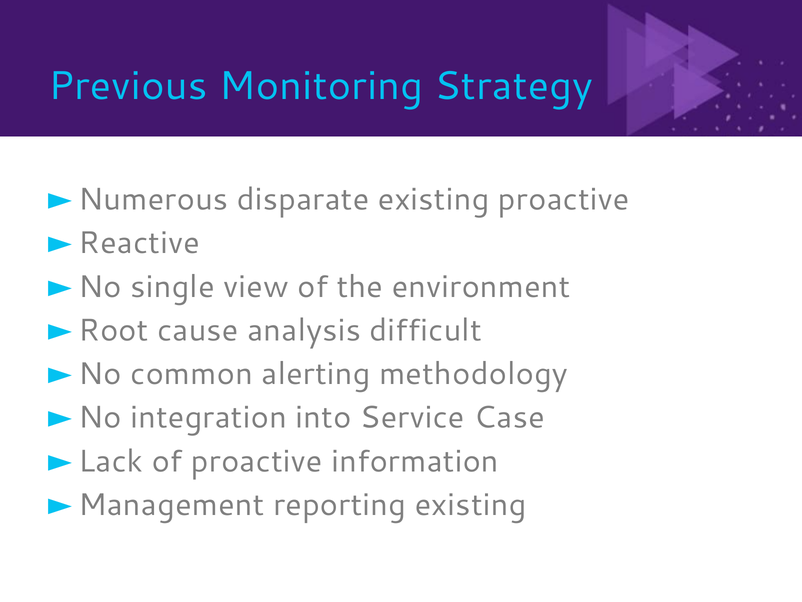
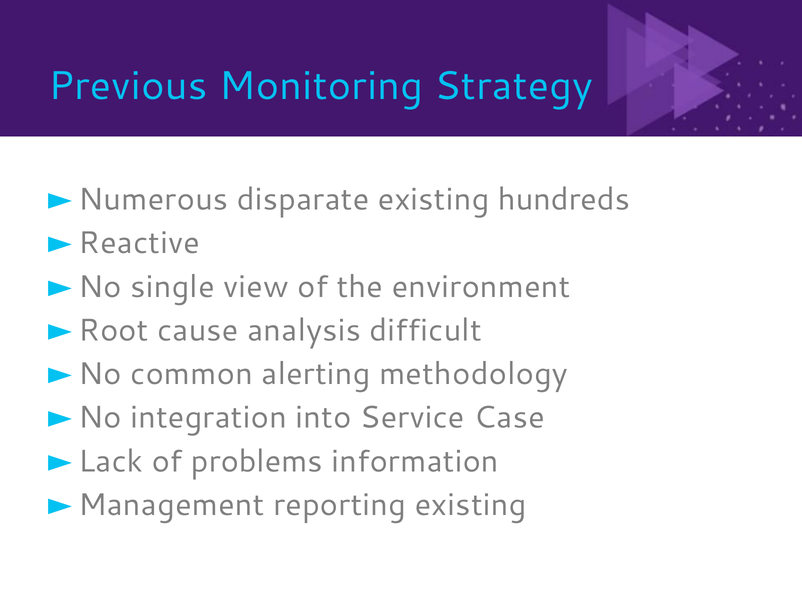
existing proactive: proactive -> hundreds (564, 199)
of proactive: proactive -> problems (257, 461)
